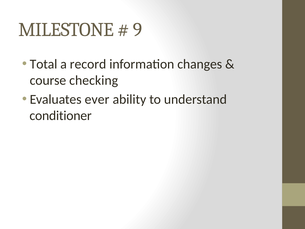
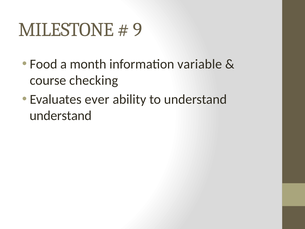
Total: Total -> Food (44, 64)
record: record -> month (88, 64)
changes: changes -> variable (200, 64)
conditioner: conditioner -> understand (61, 116)
